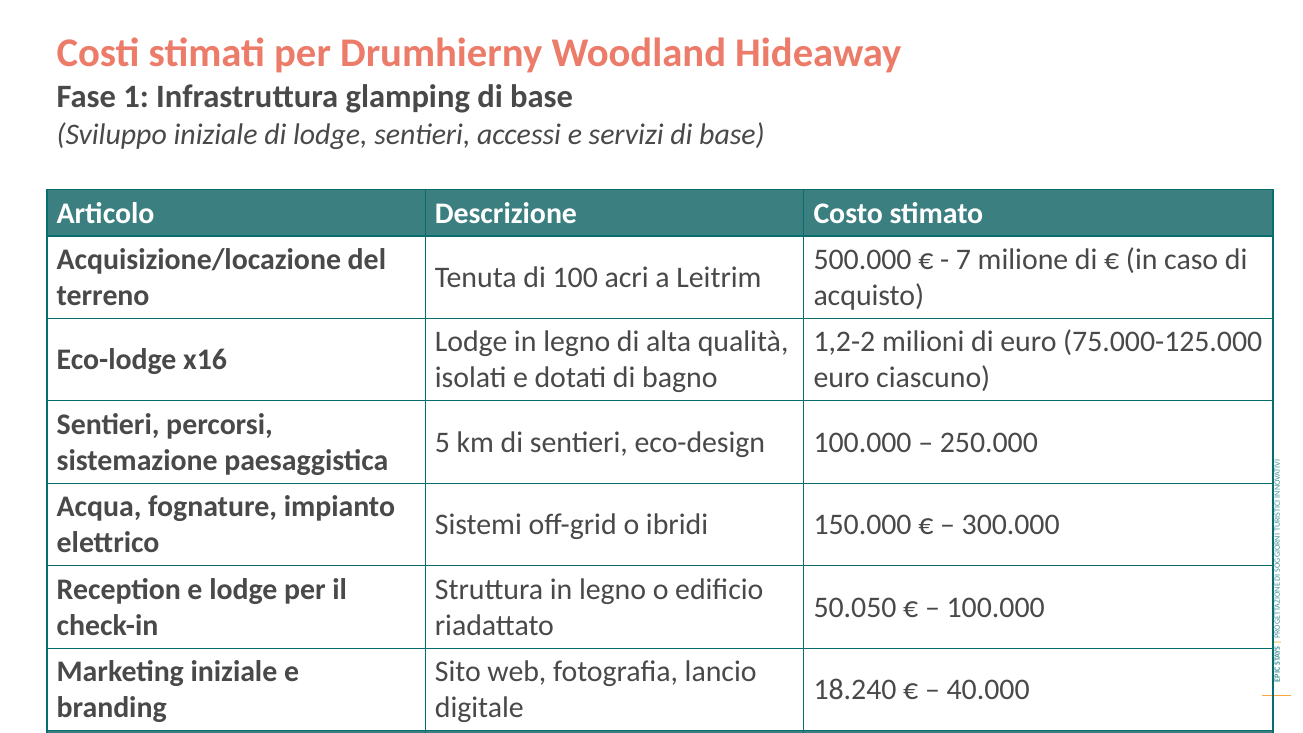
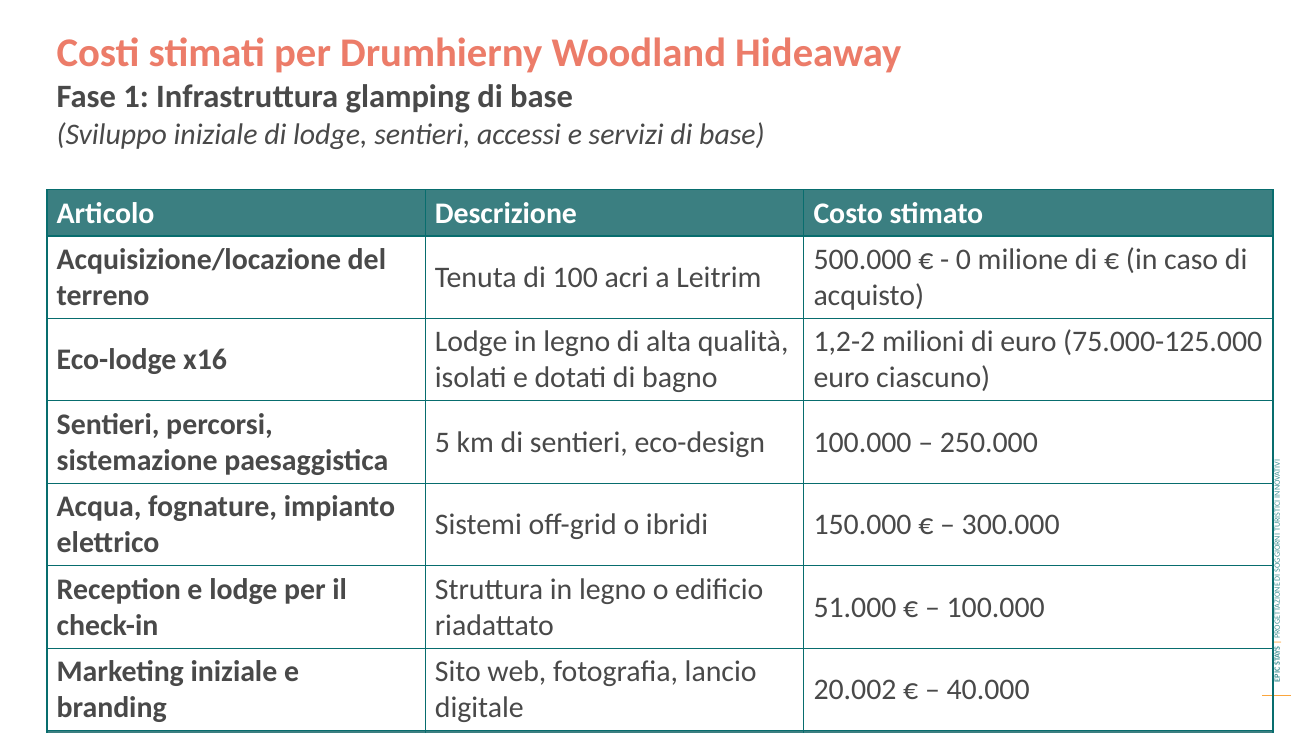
7: 7 -> 0 (963, 259)
50.050: 50.050 -> 51.000 (855, 607)
18.240: 18.240 -> 20.002 (855, 690)
